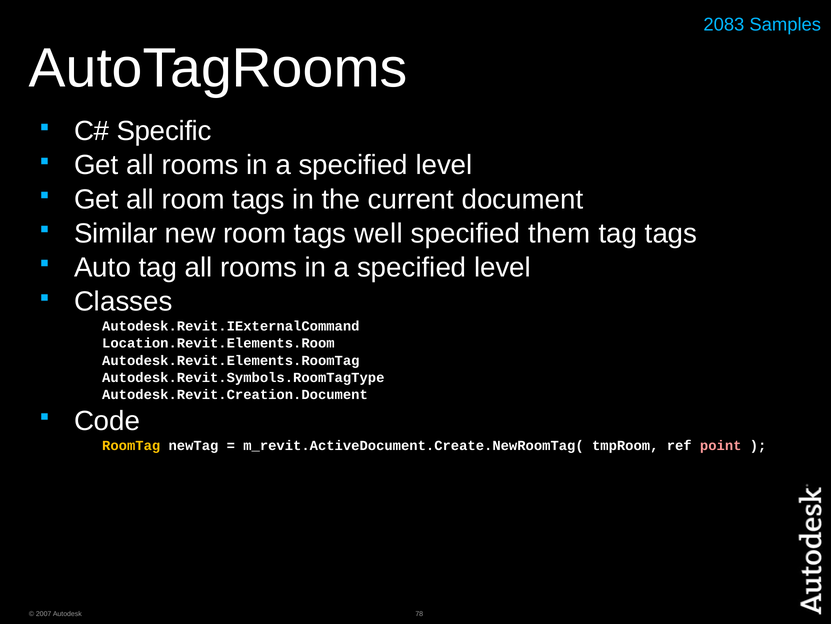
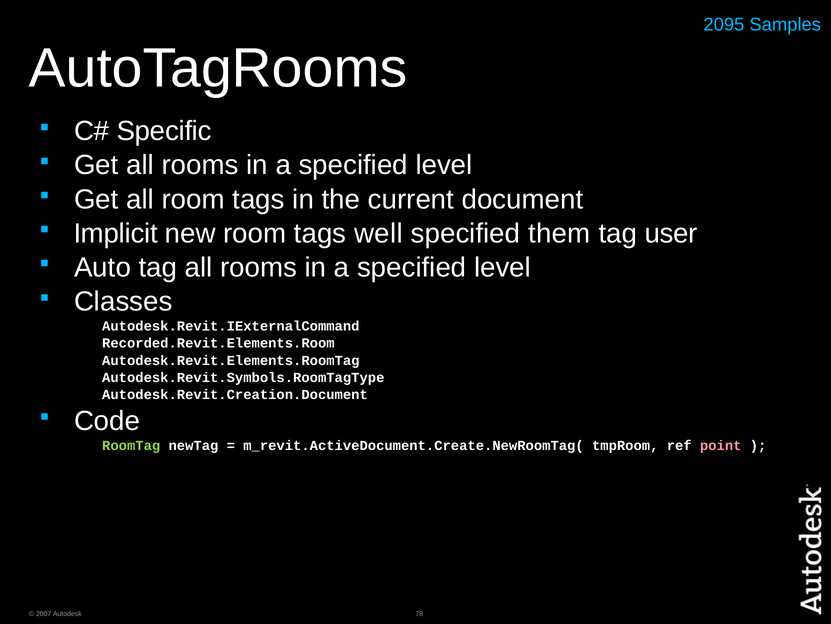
2083: 2083 -> 2095 (724, 25)
Similar: Similar -> Implicit (116, 233)
tag tags: tags -> user (671, 233)
Location.Revit.Elements.Room: Location.Revit.Elements.Room -> Recorded.Revit.Elements.Room (218, 343)
RoomTag colour: yellow -> light green (131, 445)
